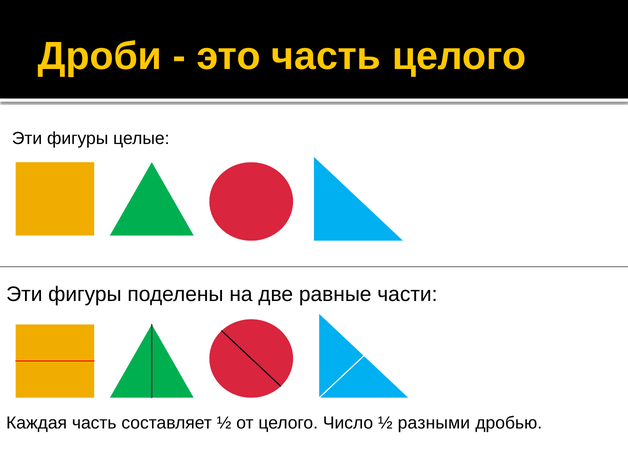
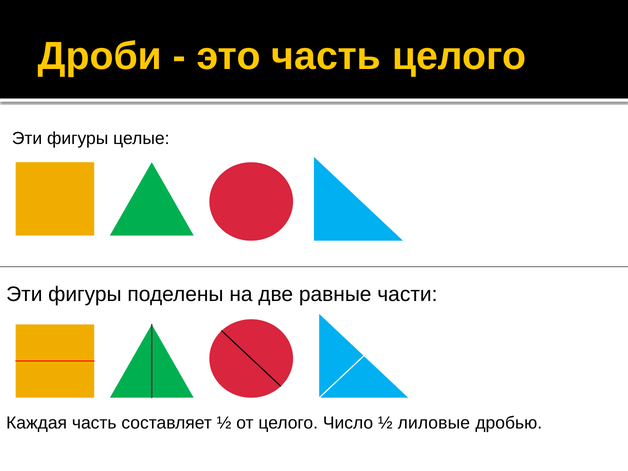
разными: разными -> лиловые (434, 423)
